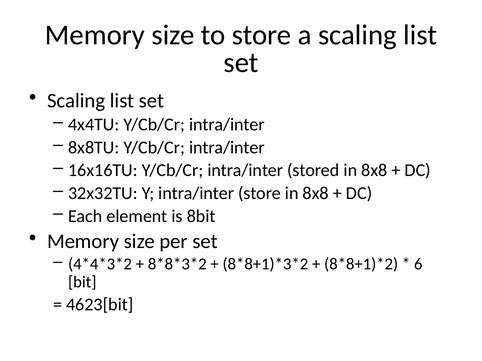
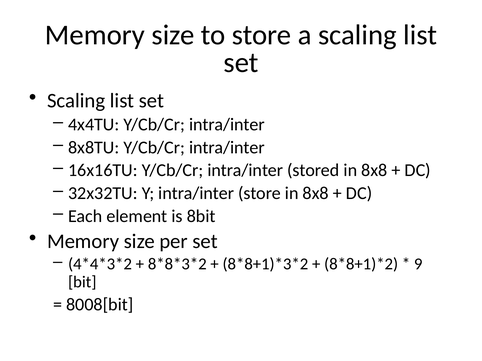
6: 6 -> 9 (418, 264)
4623[bit: 4623[bit -> 8008[bit (100, 305)
